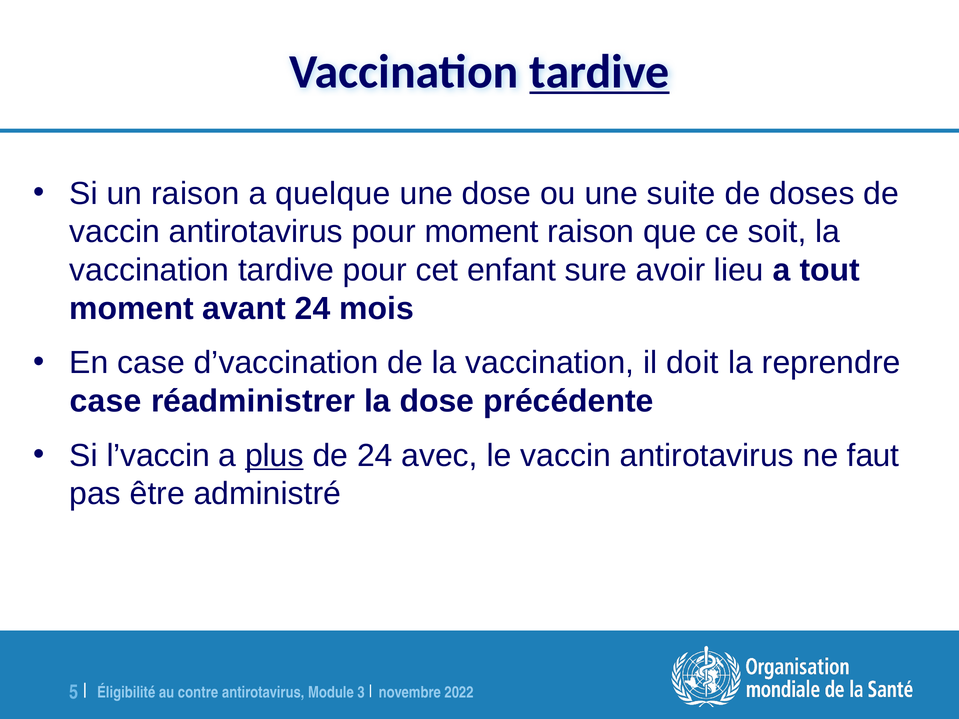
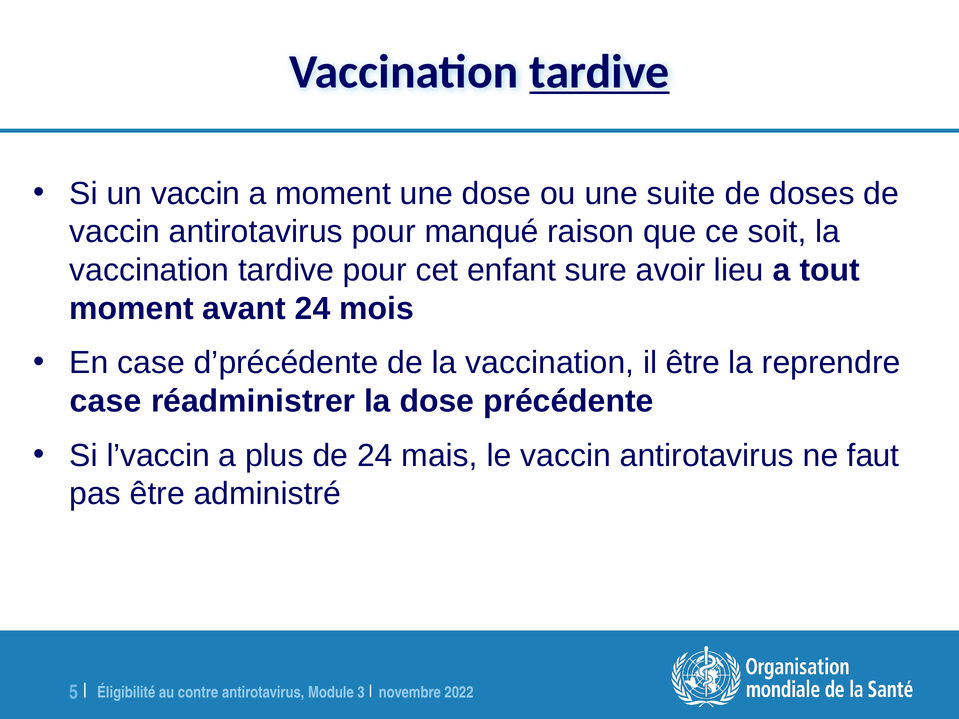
un raison: raison -> vaccin (196, 194)
a quelque: quelque -> moment (333, 194)
pour moment: moment -> manqué (482, 232)
d’vaccination: d’vaccination -> d’précédente (286, 363)
il doit: doit -> être (693, 363)
plus underline: present -> none (274, 456)
avec: avec -> mais (440, 456)
